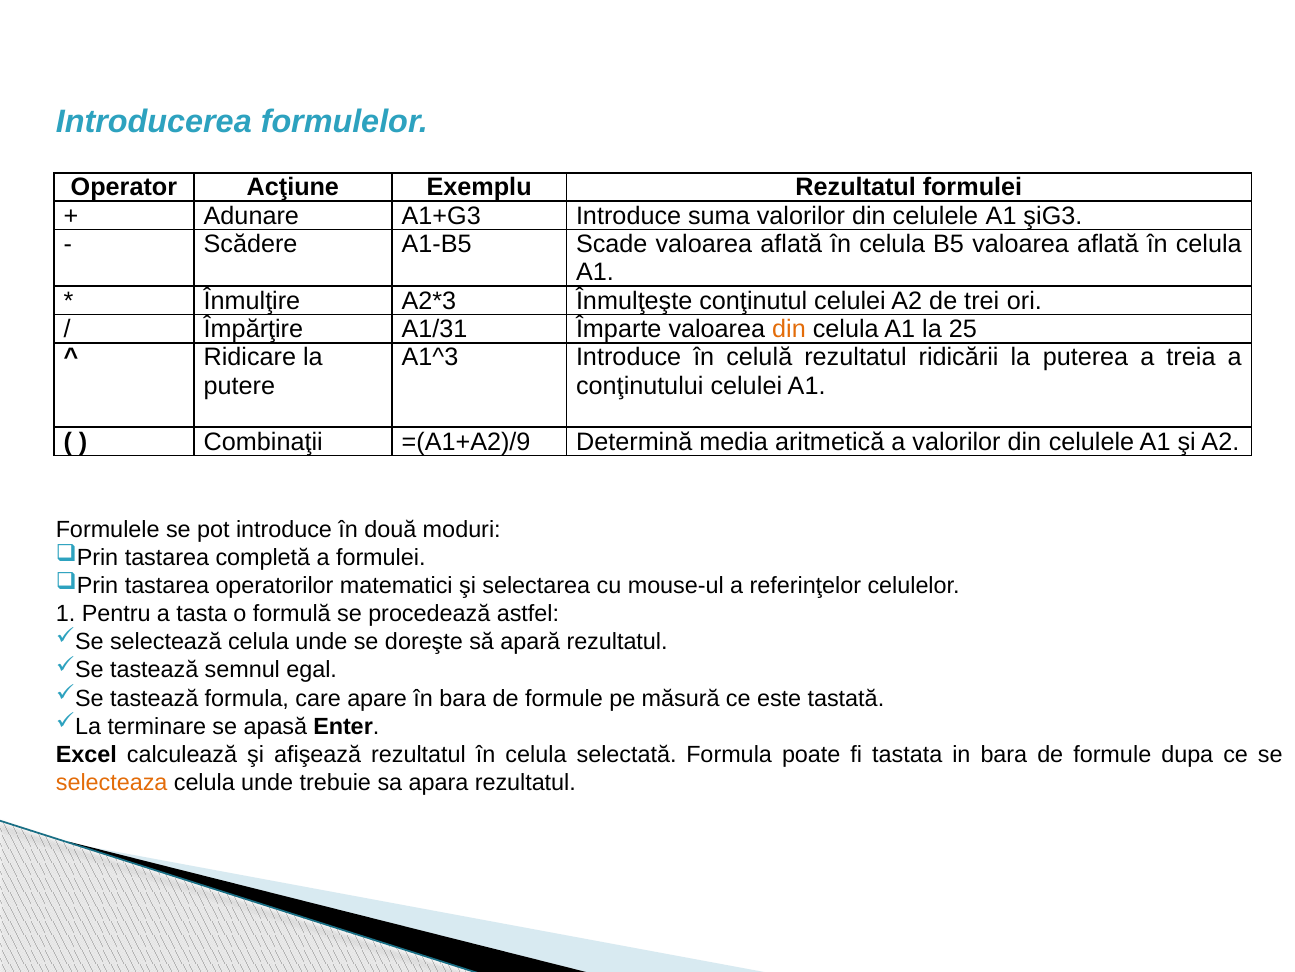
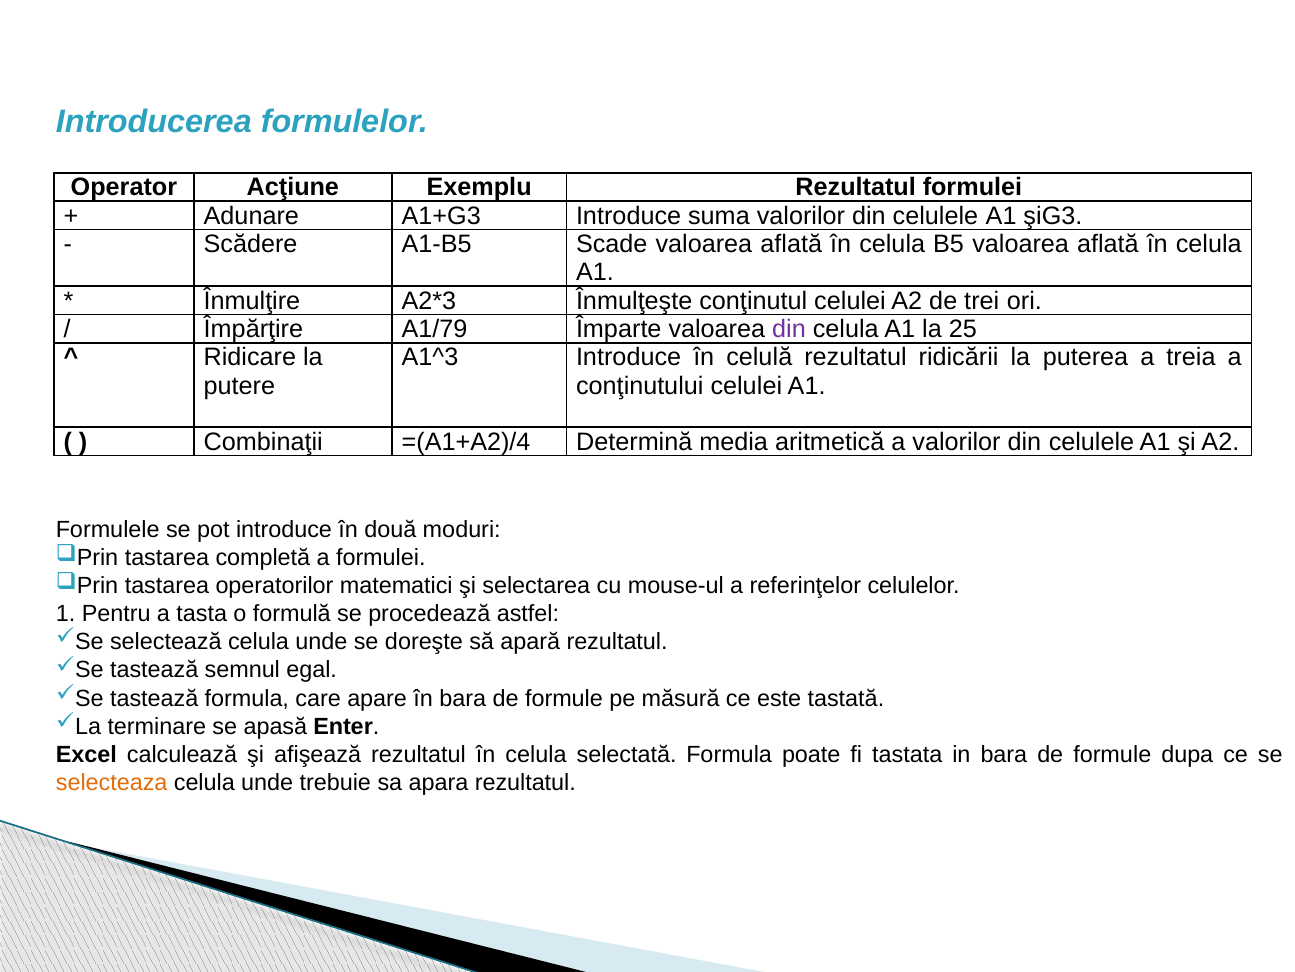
A1/31: A1/31 -> A1/79 (435, 329)
din colour: orange -> purple (789, 329)
=(A1+A2)/9: =(A1+A2)/9 -> =(A1+A2)/4 (466, 441)
